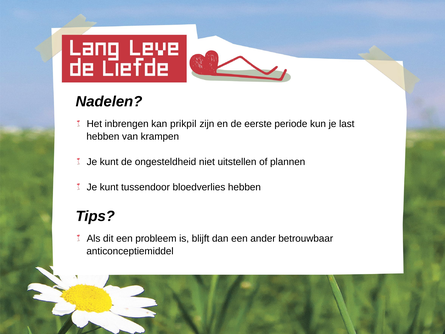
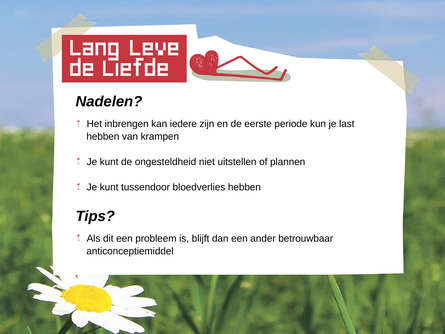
prikpil: prikpil -> iedere (183, 124)
